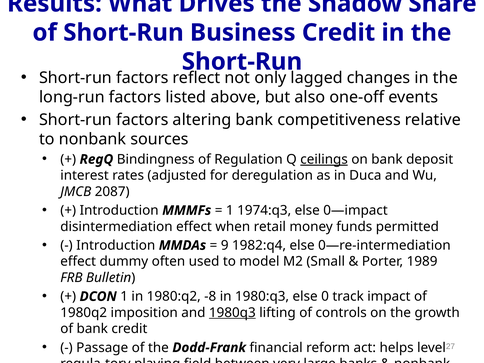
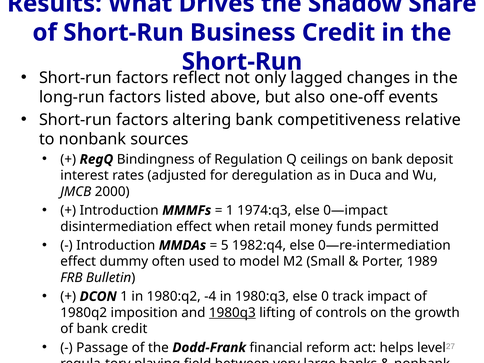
ceilings underline: present -> none (324, 159)
2087: 2087 -> 2000 (112, 192)
9: 9 -> 5 (225, 245)
-8: -8 -> -4 (210, 296)
